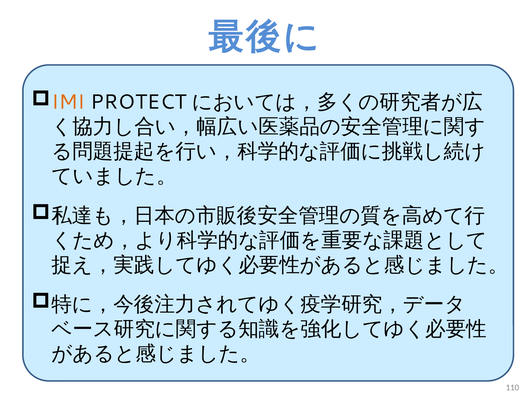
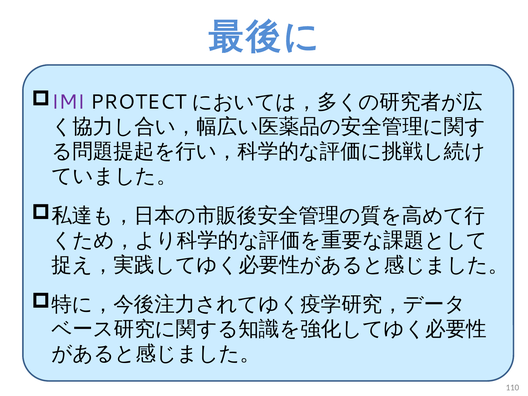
IMI colour: orange -> purple (68, 102)
